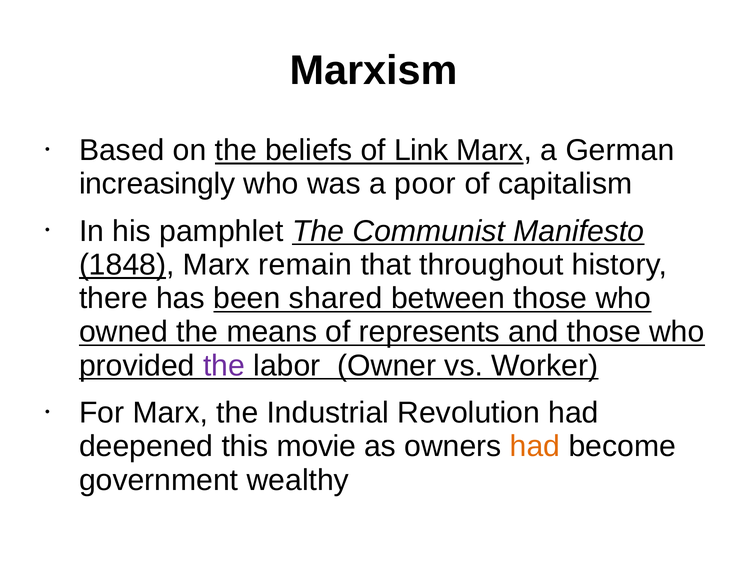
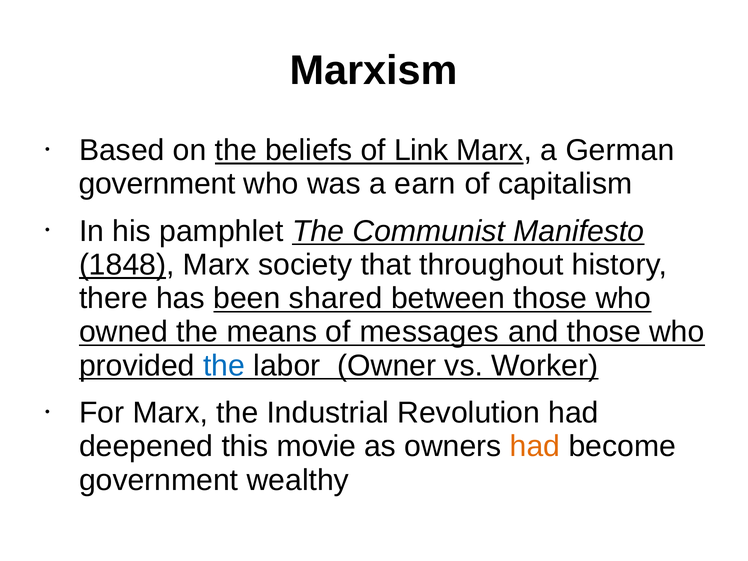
increasingly: increasingly -> government (157, 184)
poor: poor -> earn (425, 184)
remain: remain -> society (305, 265)
represents: represents -> messages (429, 332)
the colour: purple -> blue (224, 366)
